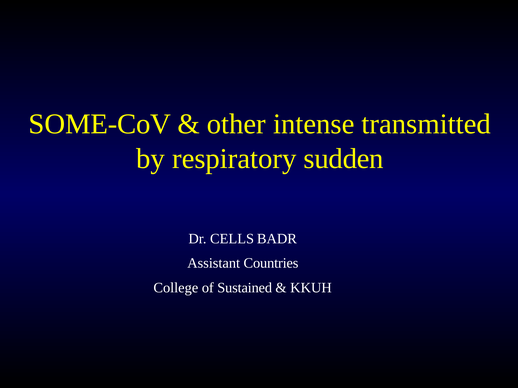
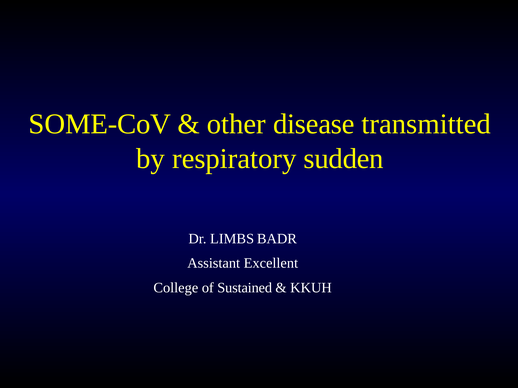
intense: intense -> disease (314, 124)
CELLS: CELLS -> LIMBS (232, 239)
Countries: Countries -> Excellent (271, 264)
